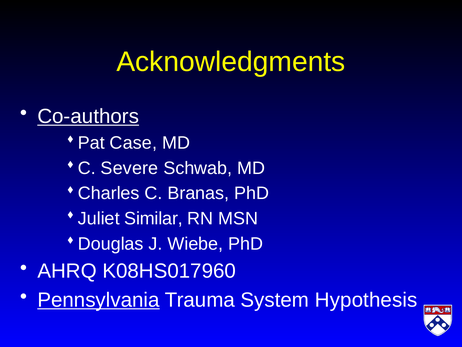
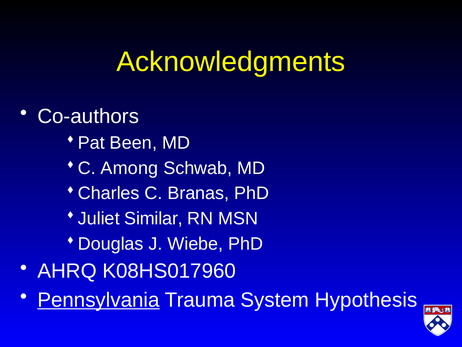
Co-authors underline: present -> none (88, 116)
Case: Case -> Been (133, 143)
Severe: Severe -> Among (129, 168)
